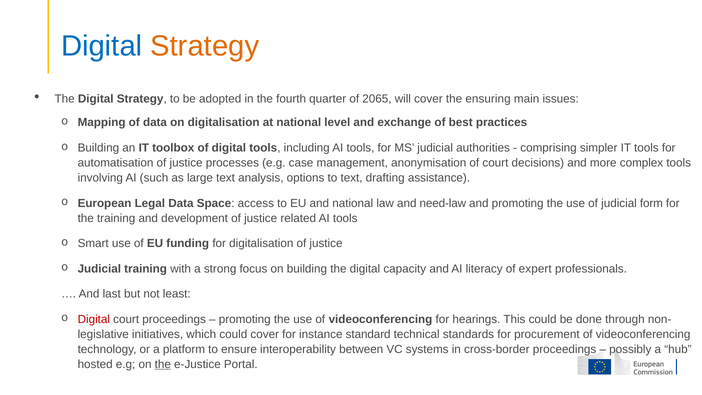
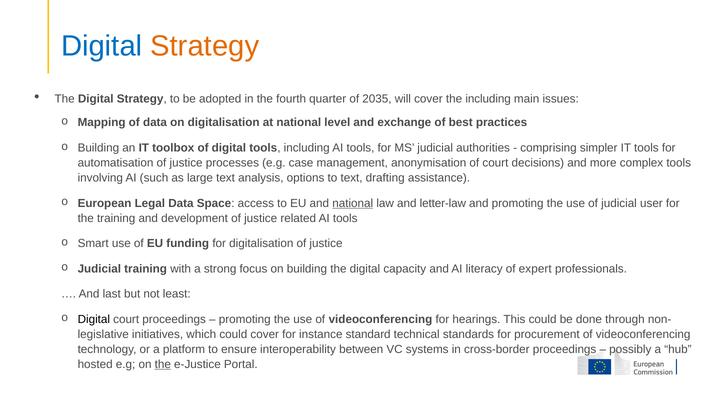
2065: 2065 -> 2035 (377, 99)
the ensuring: ensuring -> including (488, 99)
national underline: none -> present (353, 203)
need-law: need-law -> letter-law (443, 203)
form: form -> user (651, 203)
Digital colour: red -> black (94, 319)
